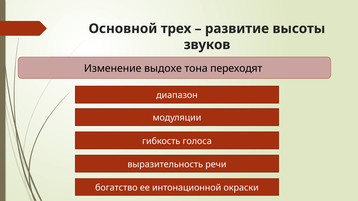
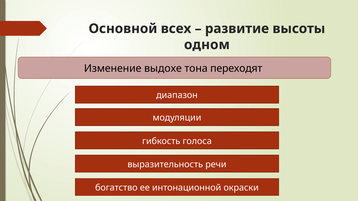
трех: трех -> всех (176, 29)
звуков: звуков -> одном (207, 45)
